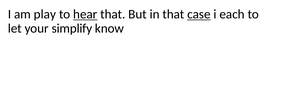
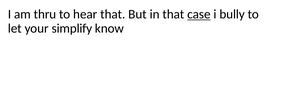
play: play -> thru (45, 14)
hear underline: present -> none (85, 14)
each: each -> bully (232, 14)
